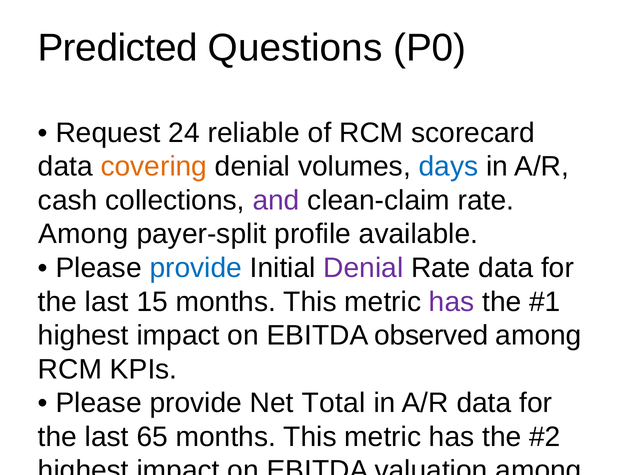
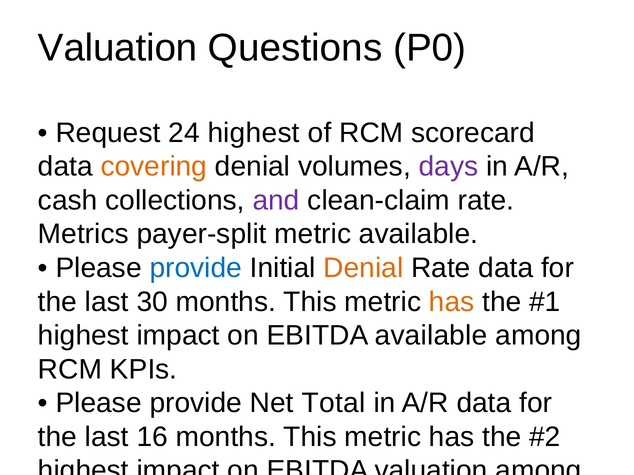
Predicted: Predicted -> Valuation (118, 48)
24 reliable: reliable -> highest (254, 133)
days colour: blue -> purple (448, 167)
Among: Among -> Metrics (83, 234)
payer-split profile: profile -> metric (313, 234)
Denial colour: purple -> orange (363, 268)
15: 15 -> 30 (152, 302)
has colour: purple -> orange (452, 302)
EBITDA observed: observed -> available (431, 336)
65: 65 -> 16 (152, 437)
